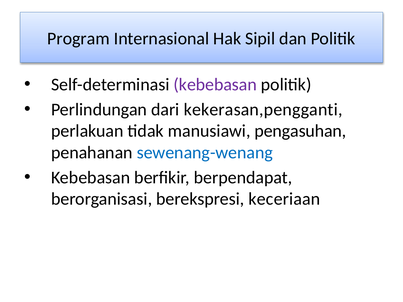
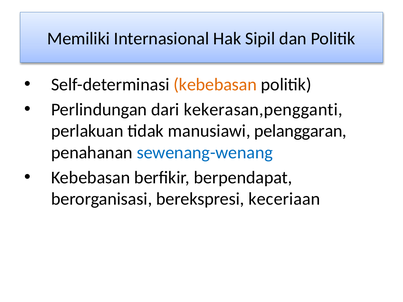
Program: Program -> Memiliki (79, 39)
kebebasan colour: purple -> orange (215, 85)
pengasuhan: pengasuhan -> pelanggaran (301, 131)
